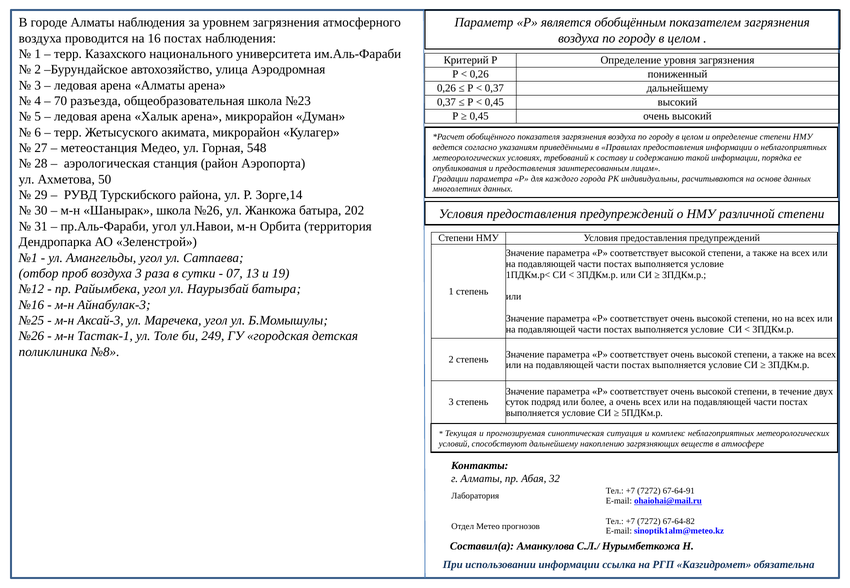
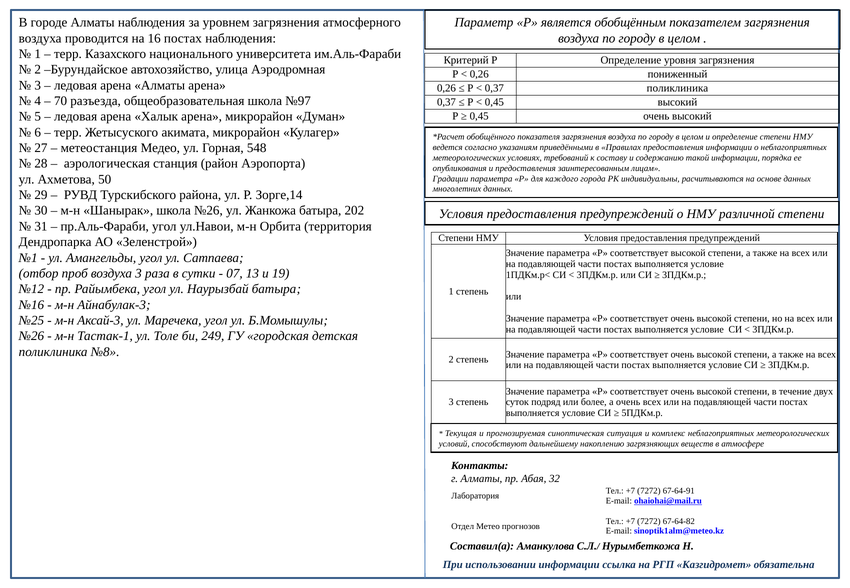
0,37 дальнейшему: дальнейшему -> поликлиника (677, 88)
№23: №23 -> №97 (298, 101)
